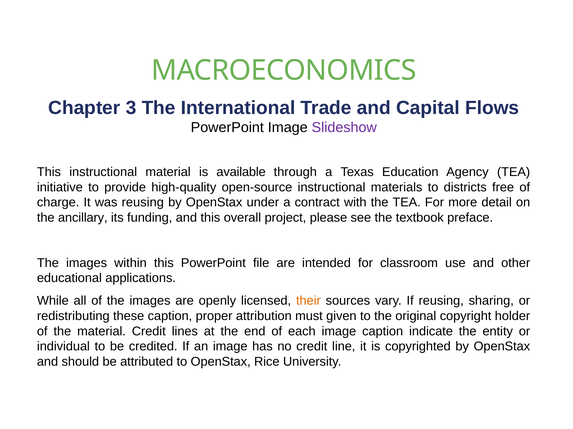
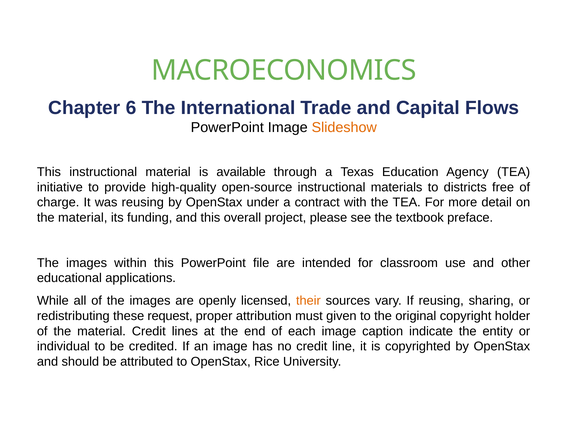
3: 3 -> 6 (131, 108)
Slideshow colour: purple -> orange (344, 128)
ancillary: ancillary -> material (83, 218)
these caption: caption -> request (170, 316)
